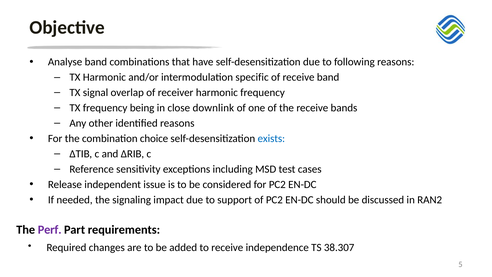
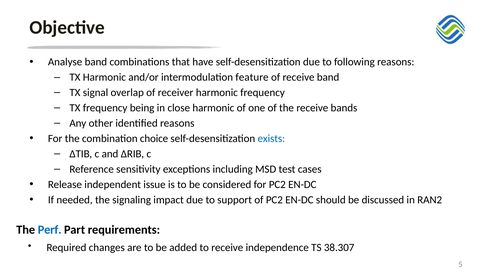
specific: specific -> feature (252, 77)
close downlink: downlink -> harmonic (213, 108)
Perf colour: purple -> blue (50, 229)
